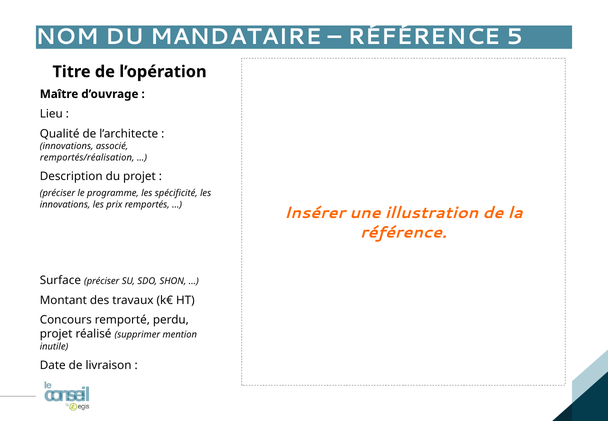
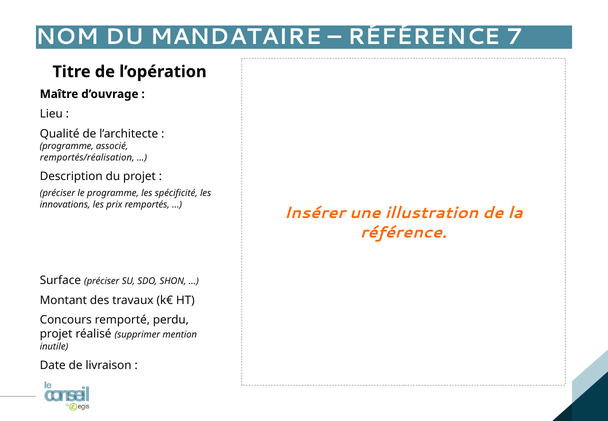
5: 5 -> 7 (515, 37)
innovations: innovations -> programme (67, 146)
